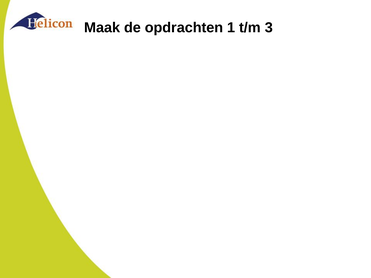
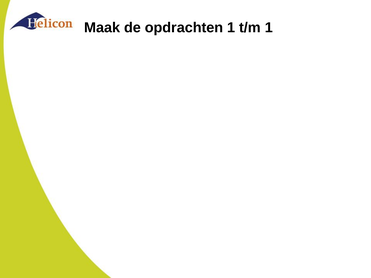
t/m 3: 3 -> 1 (269, 28)
